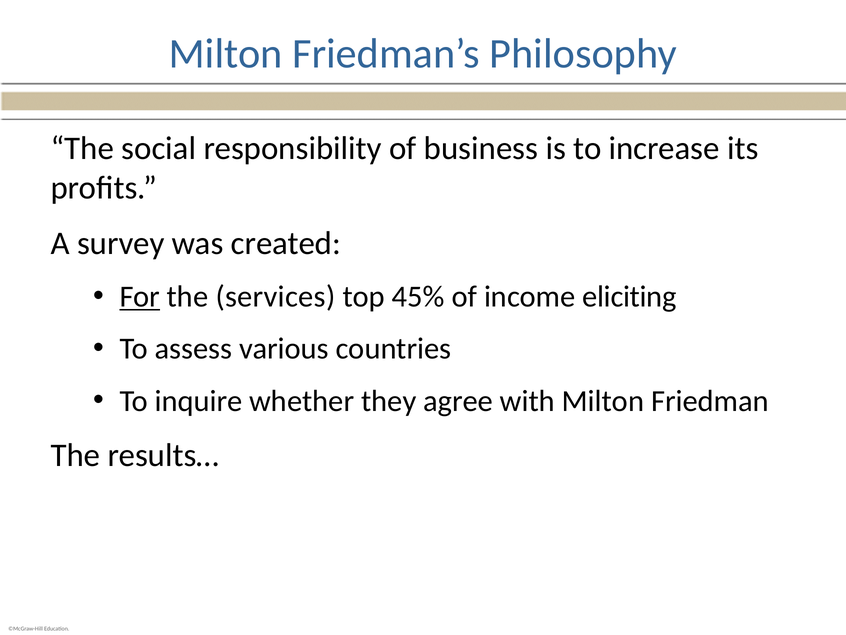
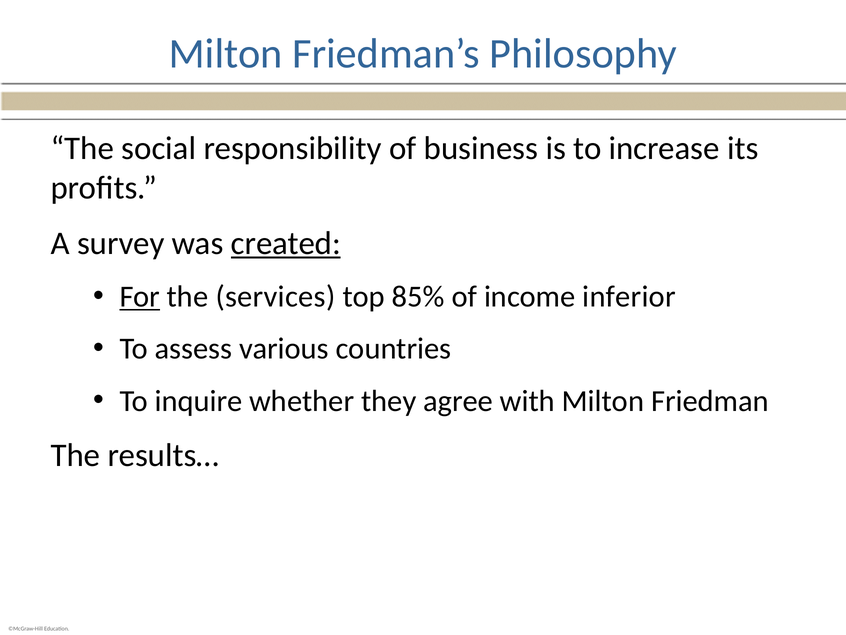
created underline: none -> present (286, 243)
45%: 45% -> 85% (418, 296)
eliciting: eliciting -> inferior (629, 296)
